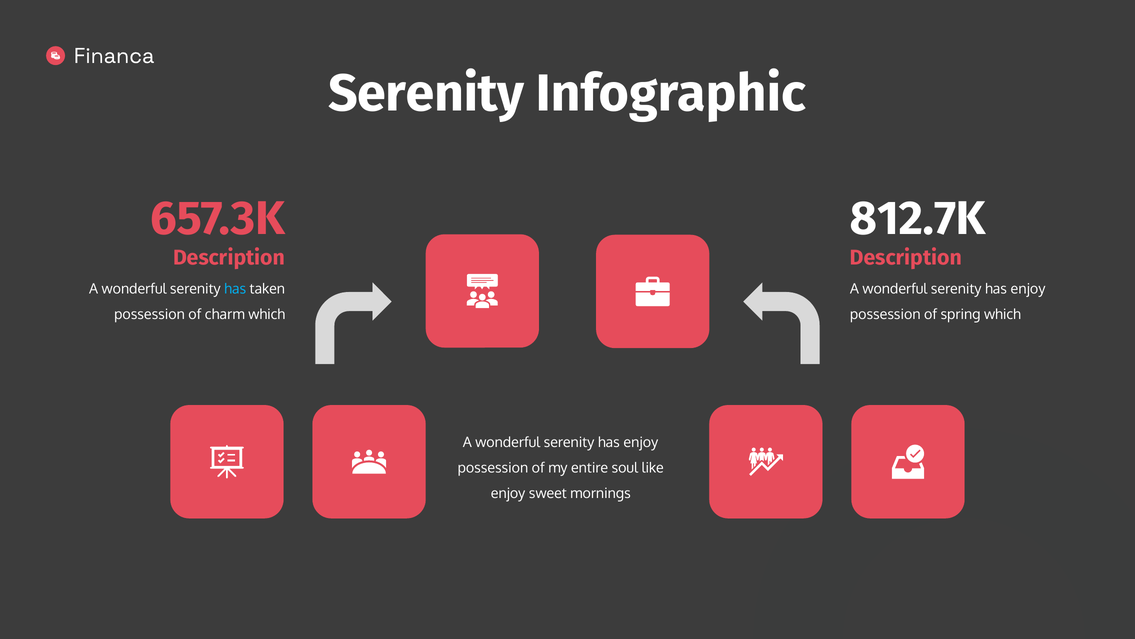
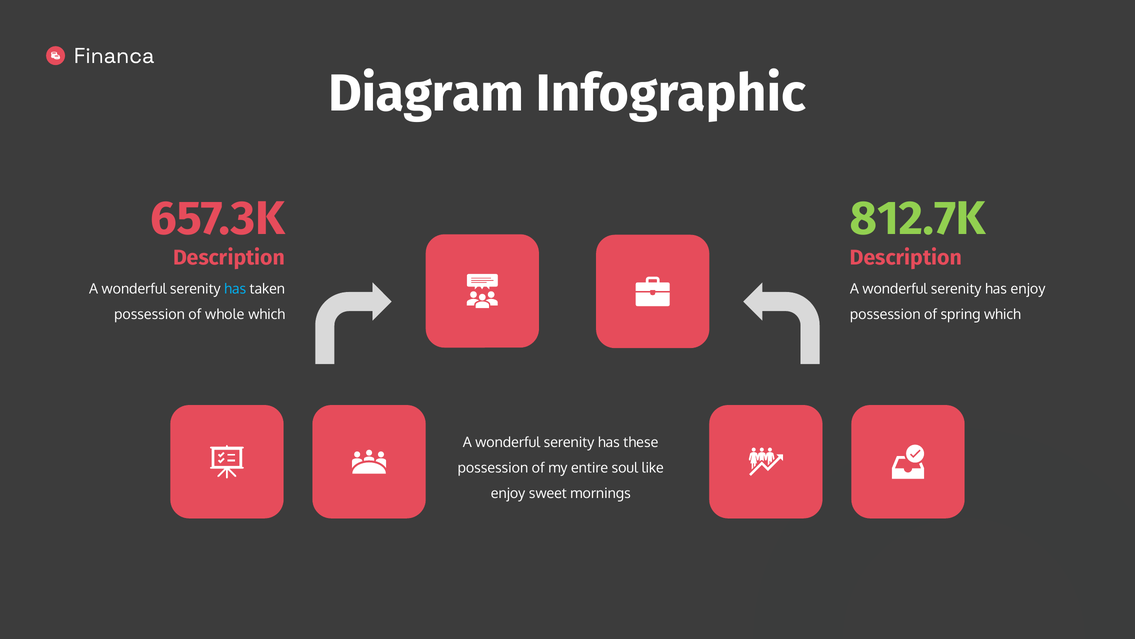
Serenity: Serenity -> Diagram (426, 93)
812.7K colour: white -> light green (918, 219)
charm: charm -> whole (225, 314)
enjoy: enjoy -> these (641, 442)
